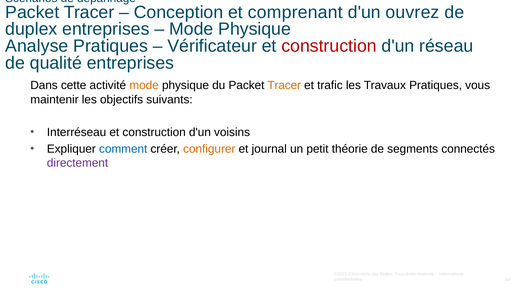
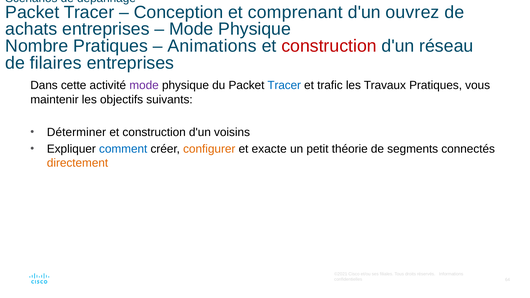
duplex: duplex -> achats (31, 29)
Analyse: Analyse -> Nombre (37, 46)
Vérificateur: Vérificateur -> Animations (212, 46)
qualité: qualité -> filaires (56, 63)
mode colour: orange -> purple (144, 85)
Tracer colour: orange -> blue (284, 85)
Interréseau: Interréseau -> Déterminer (76, 132)
journal: journal -> exacte (269, 149)
directement colour: purple -> orange (78, 163)
